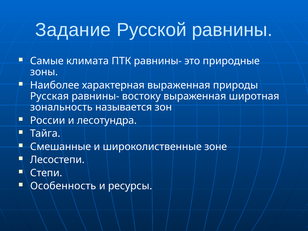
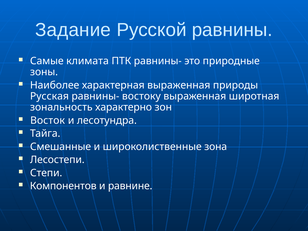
называется: называется -> характерно (124, 107)
России: России -> Восток (48, 120)
зоне: зоне -> зона (216, 147)
Особенность: Особенность -> Компонентов (63, 186)
ресурсы: ресурсы -> равнине (130, 186)
